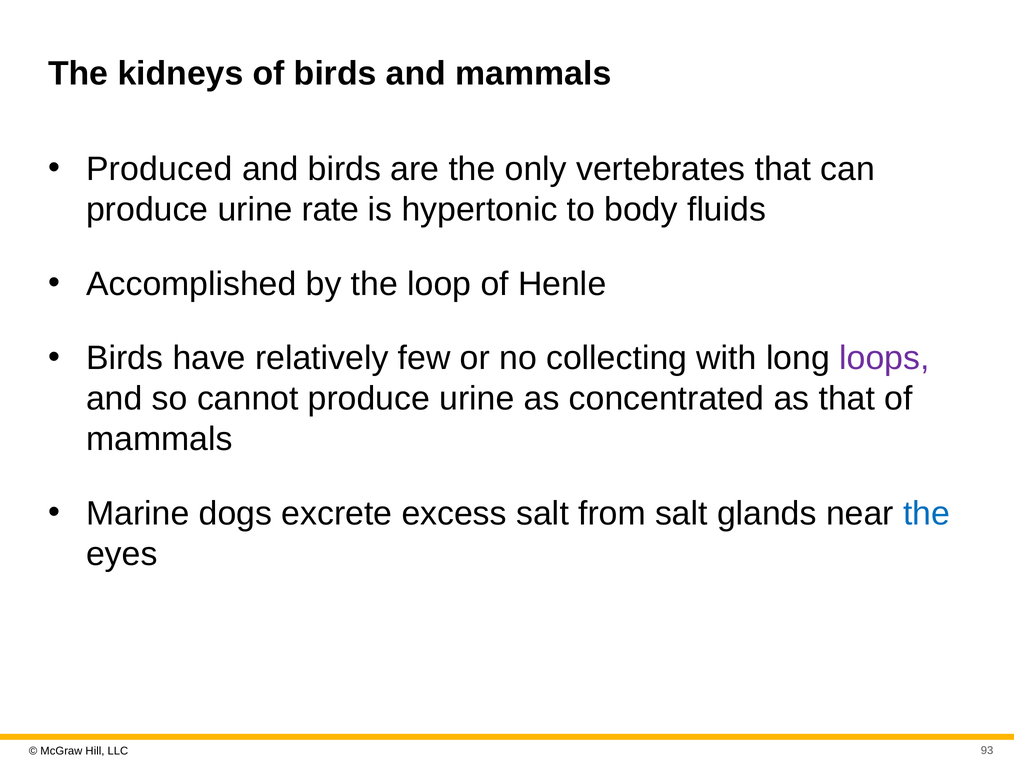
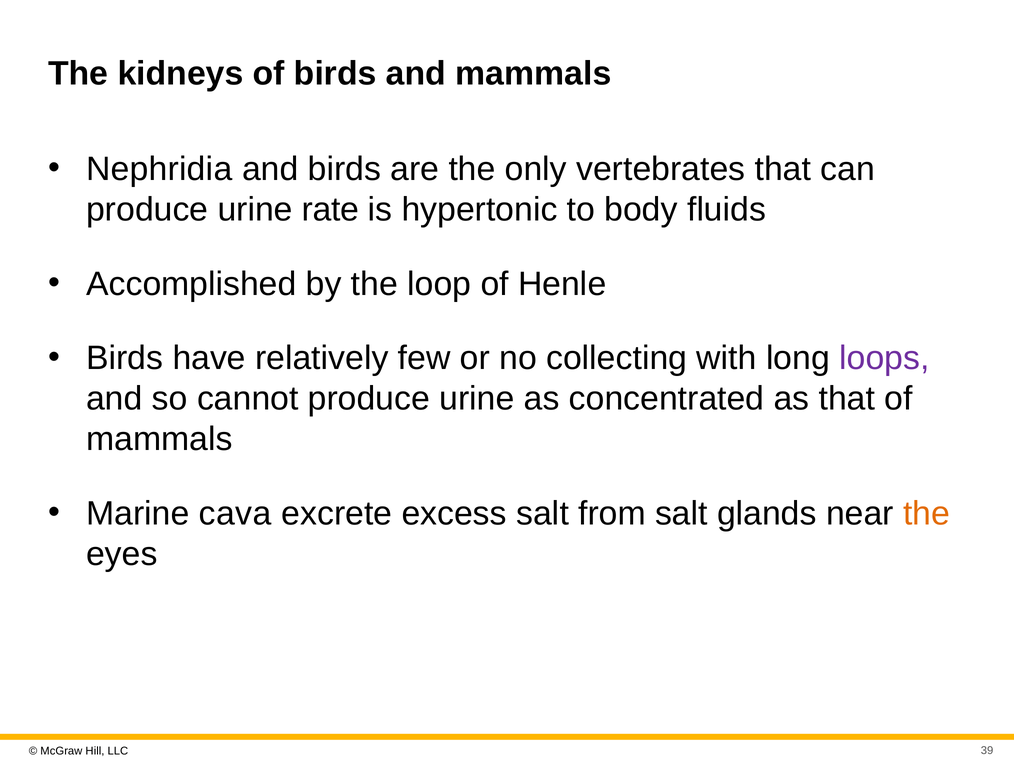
Produced: Produced -> Nephridia (159, 169)
dogs: dogs -> cava (235, 514)
the colour: blue -> orange (927, 514)
93: 93 -> 39 (987, 751)
